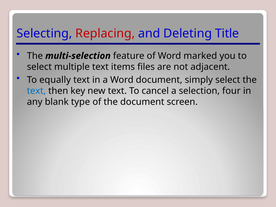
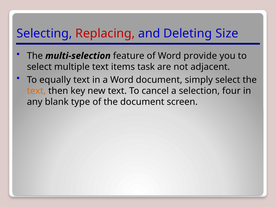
Title: Title -> Size (227, 34)
marked: marked -> provide (200, 56)
files: files -> task (146, 67)
text colour: blue -> orange (36, 91)
